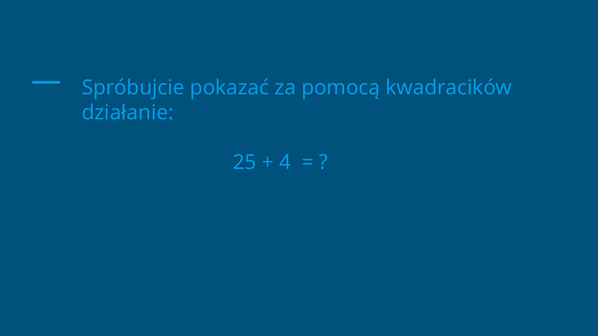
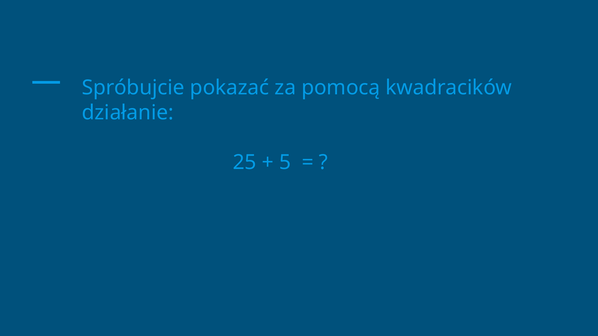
4: 4 -> 5 (285, 163)
